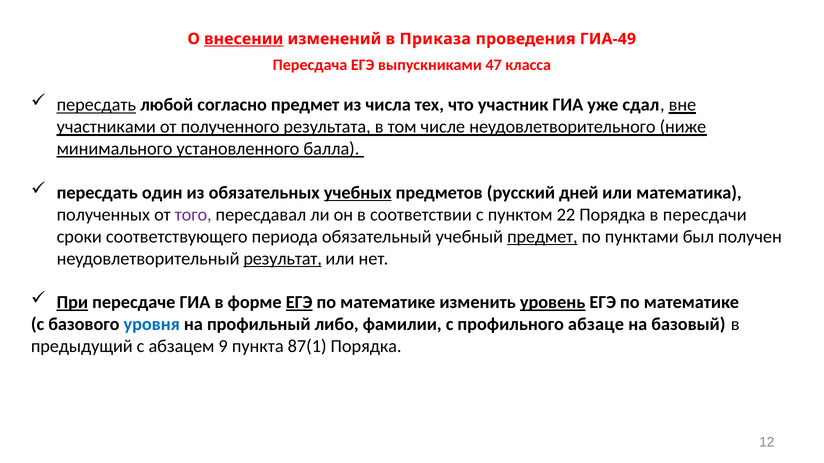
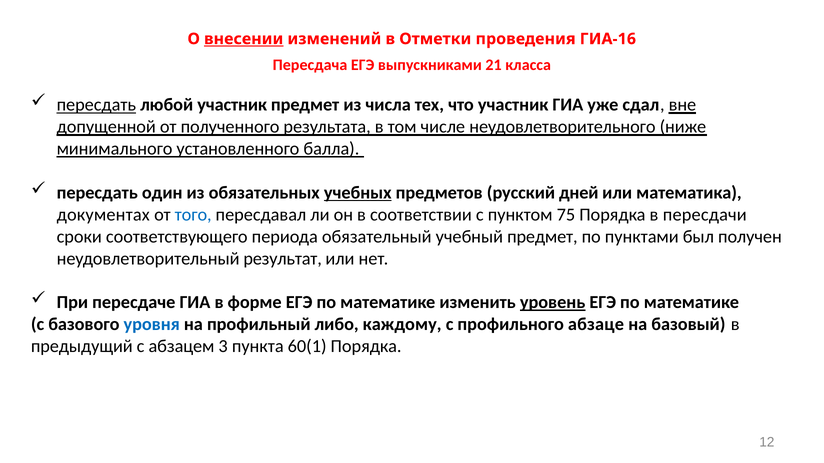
Приказа: Приказа -> Отметки (435, 39)
ГИА-49: ГИА-49 -> ГИА-16 (608, 39)
47: 47 -> 21 (494, 65)
любой согласно: согласно -> участник (232, 105)
участниками: участниками -> допущенной (106, 127)
полученных: полученных -> документах (103, 215)
того colour: purple -> blue (193, 215)
22: 22 -> 75 (566, 215)
предмет underline: present -> none (542, 237)
результат underline: present -> none (283, 259)
При underline: present -> none (72, 303)
ЕГЭ underline: present -> none (299, 303)
фамилии: фамилии -> каждому (402, 325)
9: 9 -> 3 (223, 347)
87(1: 87(1 -> 60(1 (307, 347)
